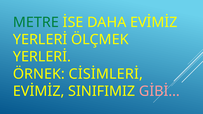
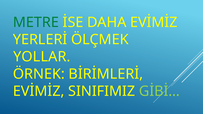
YERLERİ: YERLERİ -> YOLLAR (42, 57)
CİSİMLERİ: CİSİMLERİ -> BİRİMLERİ (106, 74)
GİBİ… colour: pink -> light green (159, 91)
